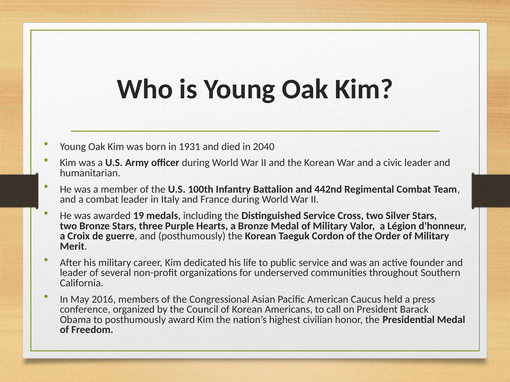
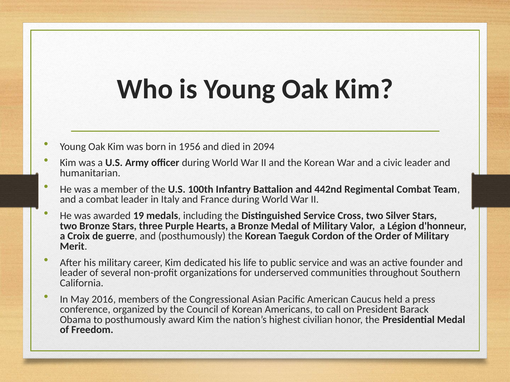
1931: 1931 -> 1956 (190, 147)
2040: 2040 -> 2094 (264, 147)
